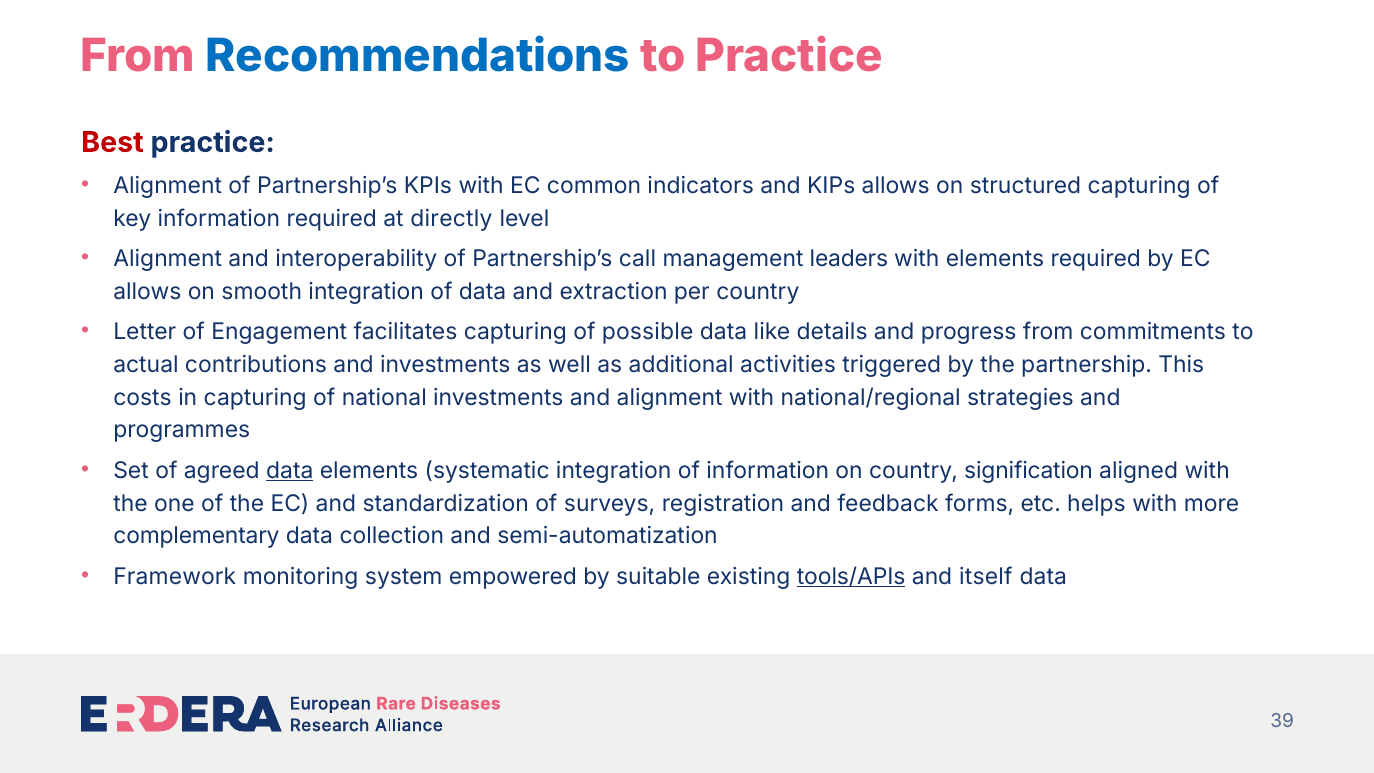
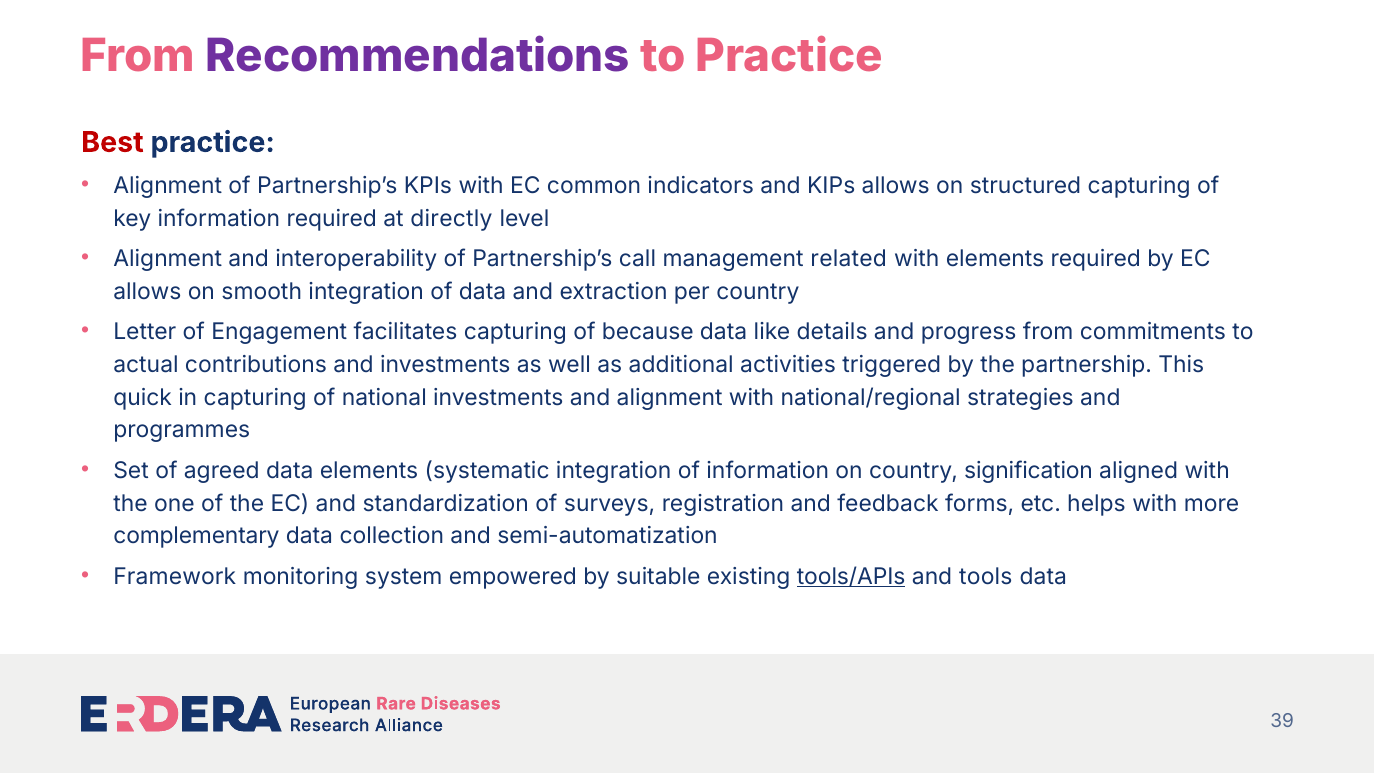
Recommendations colour: blue -> purple (418, 57)
leaders: leaders -> related (849, 259)
possible: possible -> because (648, 332)
costs: costs -> quick (143, 397)
data underline: present -> none (290, 470)
itself: itself -> tools (986, 576)
